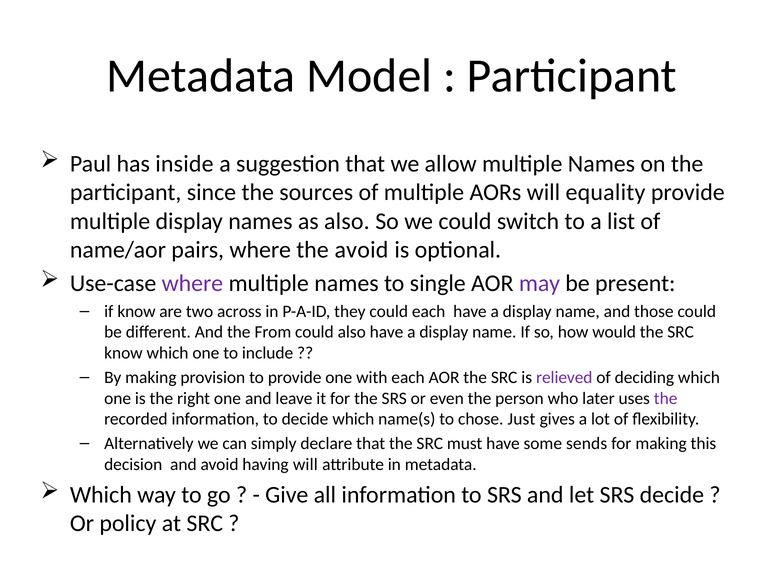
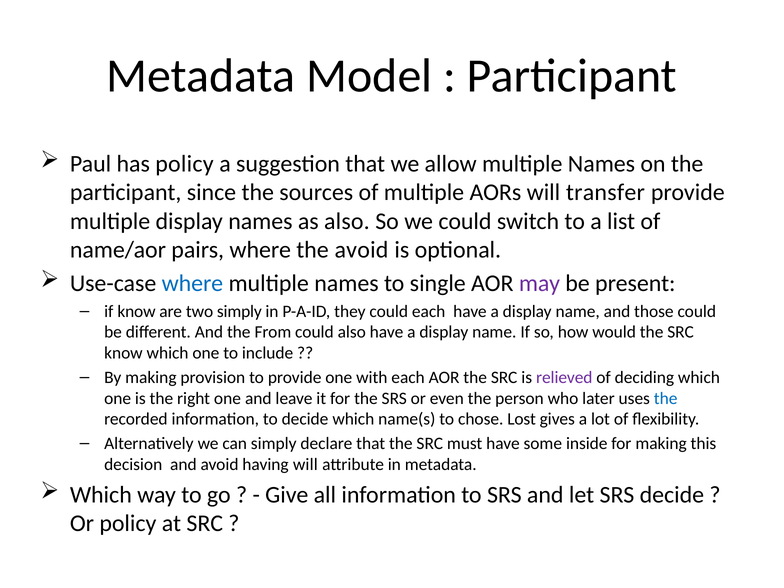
has inside: inside -> policy (184, 164)
equality: equality -> transfer (605, 192)
where colour: purple -> blue (192, 283)
two across: across -> simply (239, 311)
the colour: purple -> blue (666, 398)
Just: Just -> Lost (522, 419)
sends: sends -> inside (587, 444)
